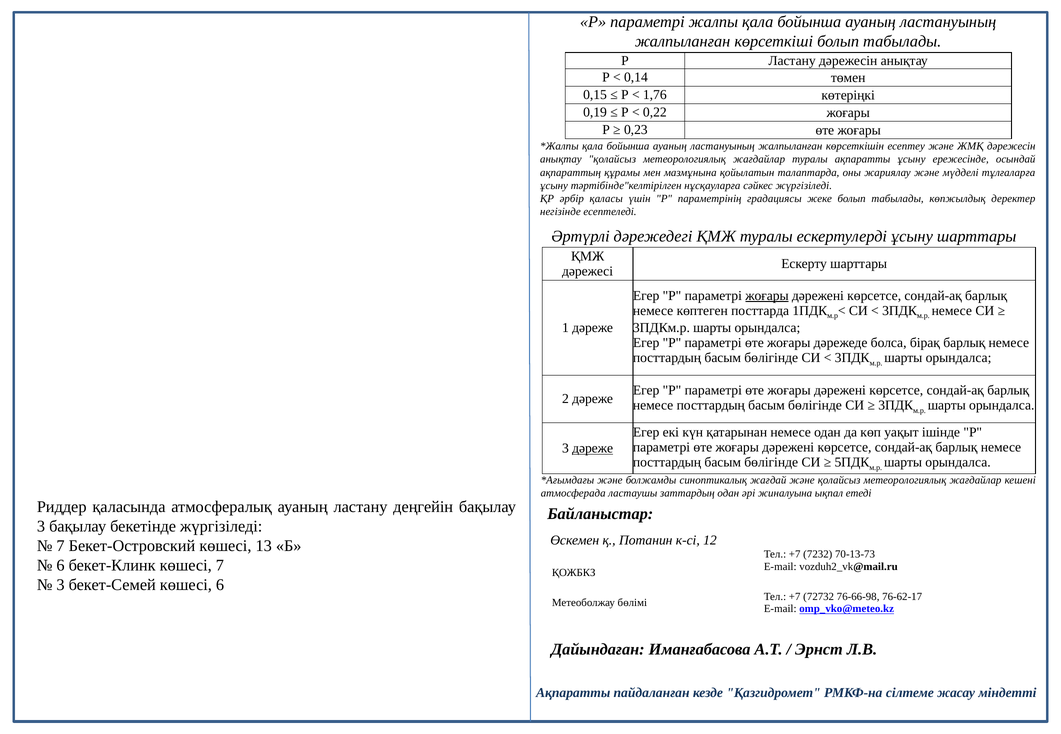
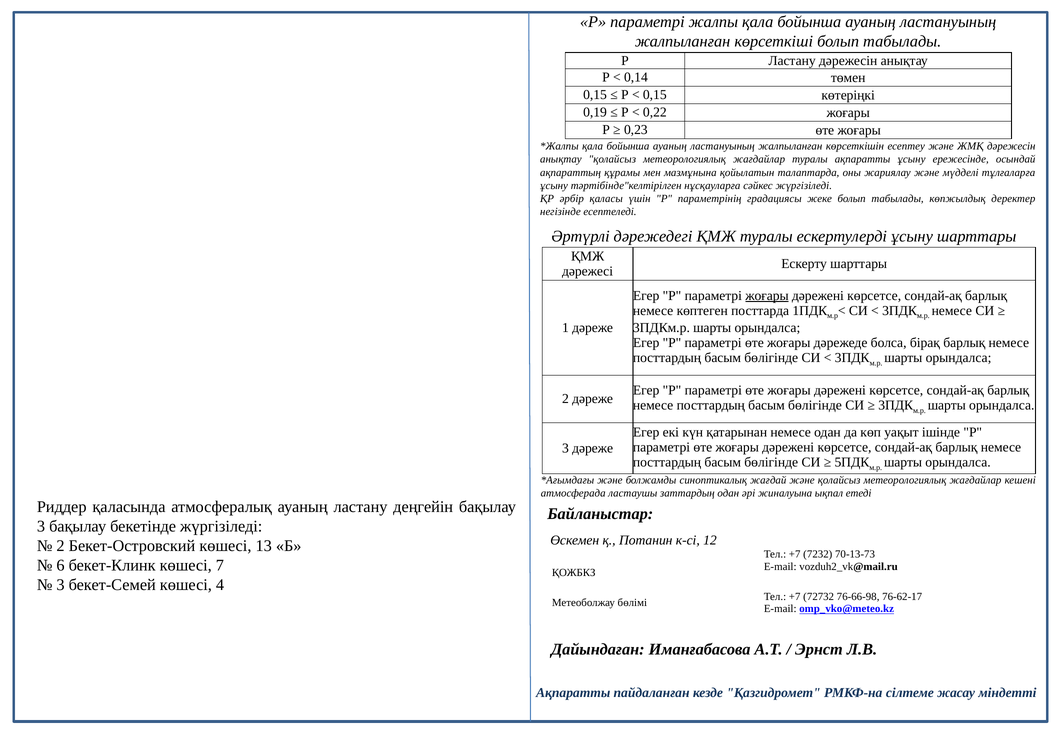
1,76: 1,76 -> 0,15 (655, 95)
дәреже underline: present -> none (593, 449)
7: 7 -> 2 (61, 546)
көшесі 6: 6 -> 4 (220, 585)
